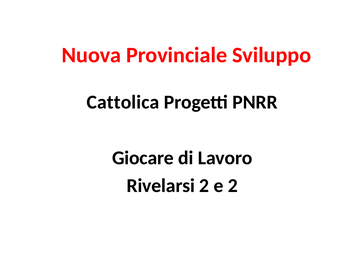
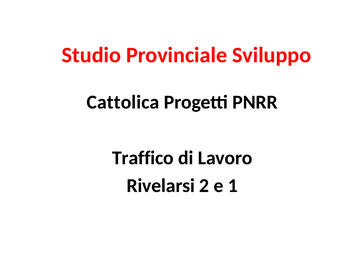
Nuova: Nuova -> Studio (91, 55)
Giocare: Giocare -> Traffico (143, 158)
e 2: 2 -> 1 (233, 186)
